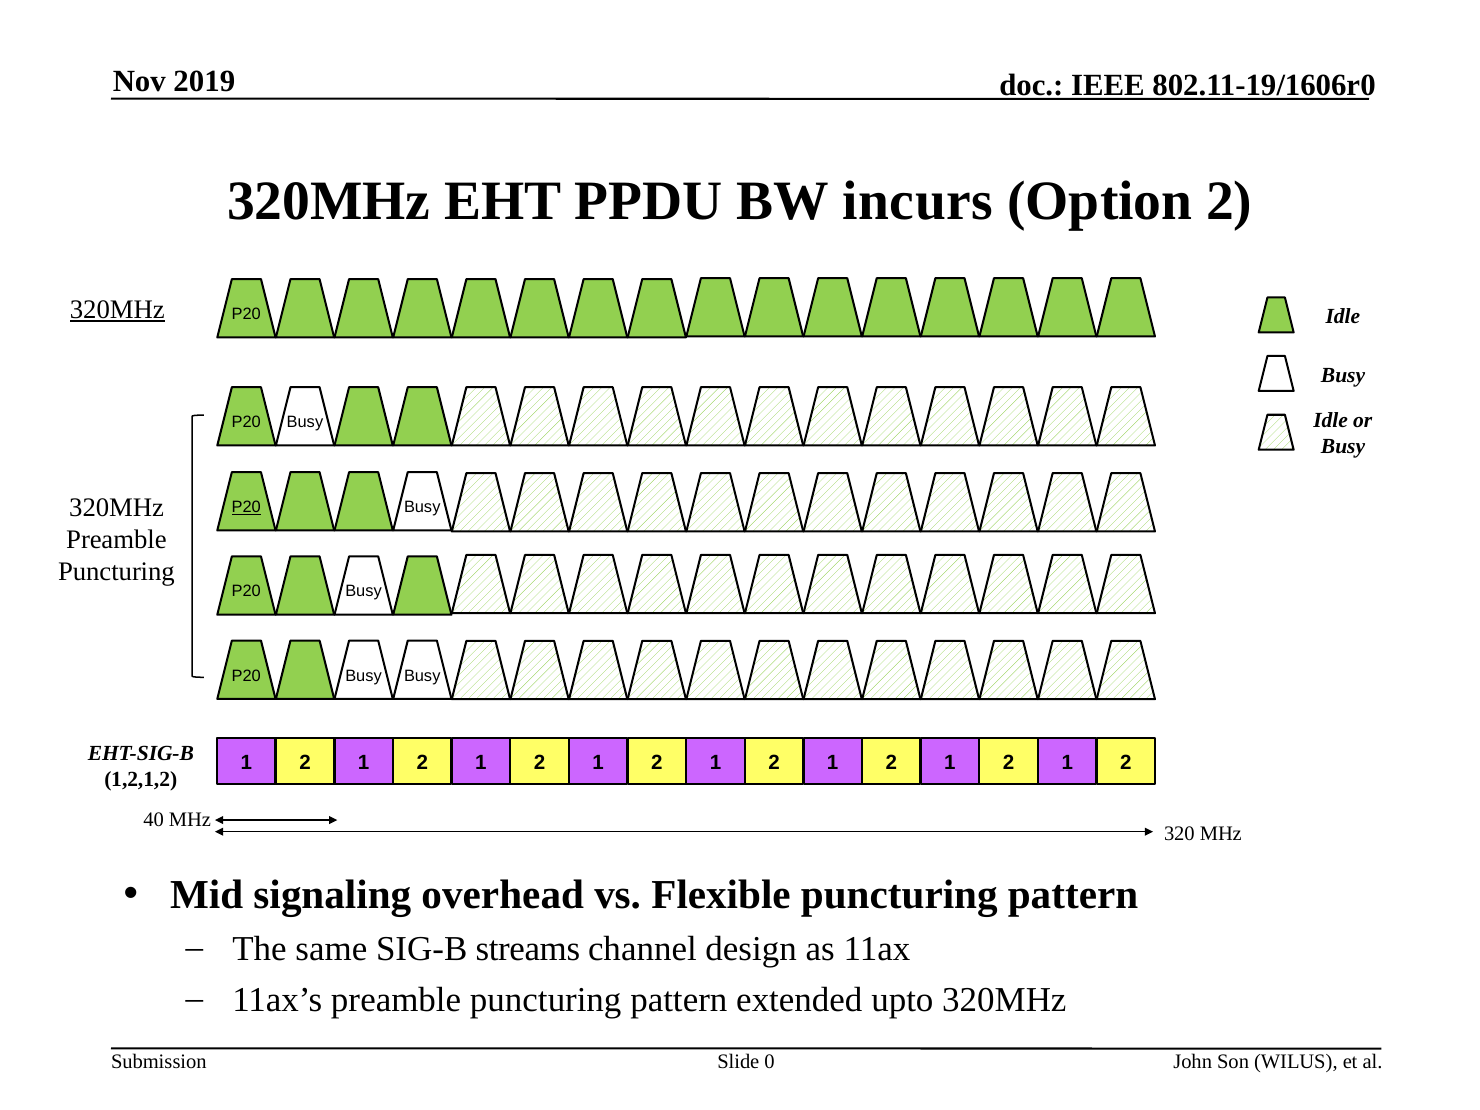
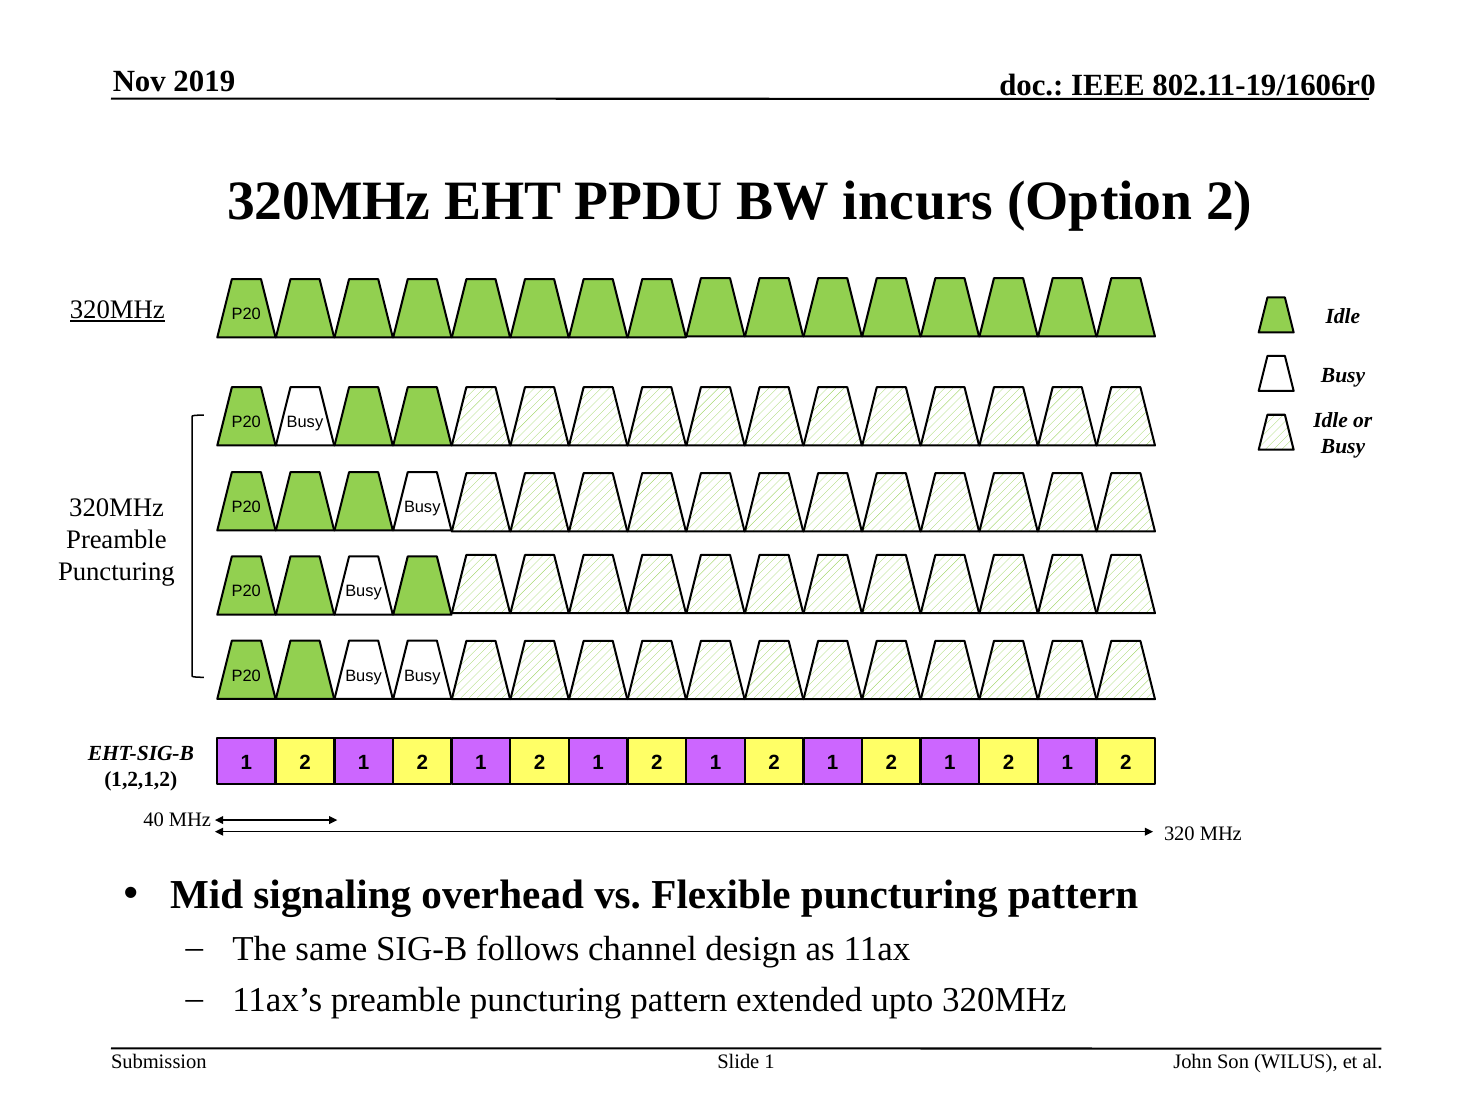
P20 underline: present -> none (246, 507)
streams: streams -> follows (528, 949)
Slide 0: 0 -> 1 (770, 1062)
